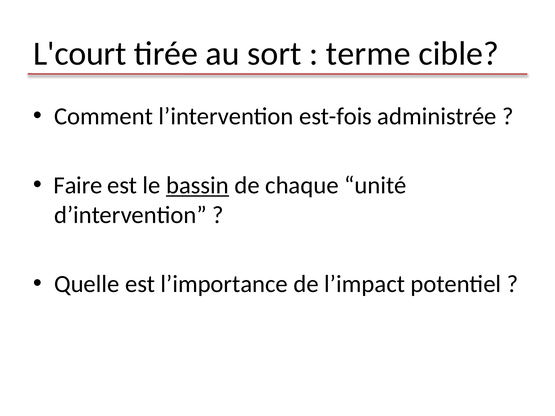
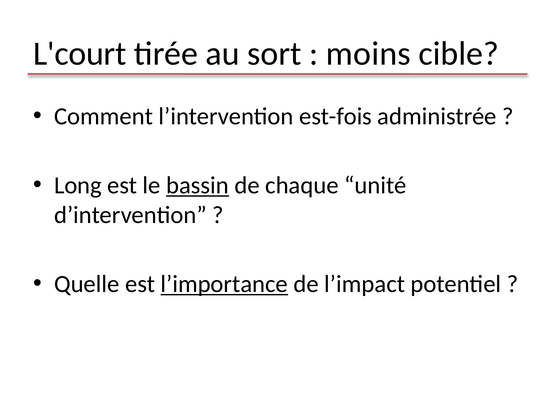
terme: terme -> moins (368, 54)
Faire: Faire -> Long (78, 186)
l’importance underline: none -> present (224, 284)
